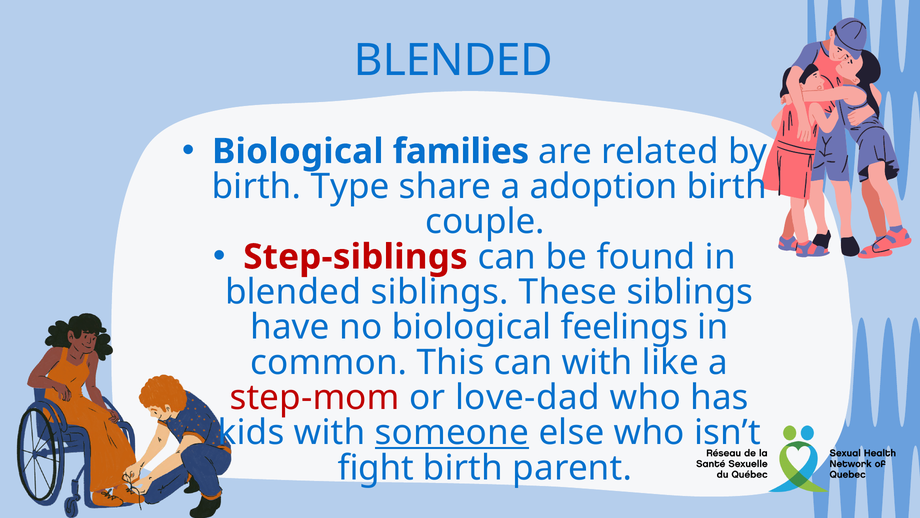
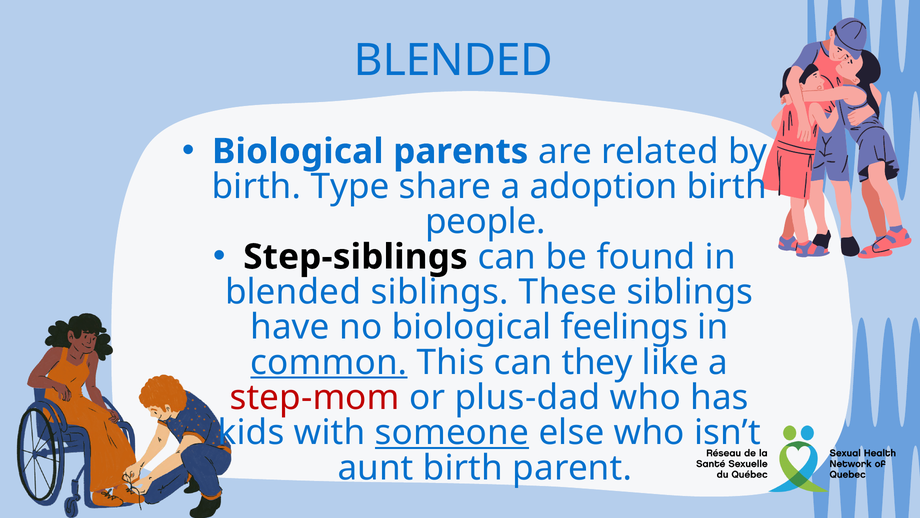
families: families -> parents (461, 151)
couple: couple -> people (485, 222)
Step-siblings colour: red -> black (355, 257)
common underline: none -> present (329, 362)
can with: with -> they (597, 362)
love-dad: love-dad -> plus-dad (527, 397)
fight: fight -> aunt (376, 468)
